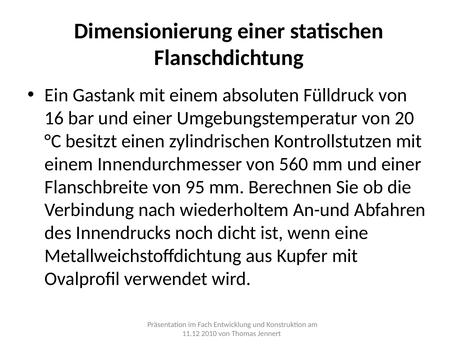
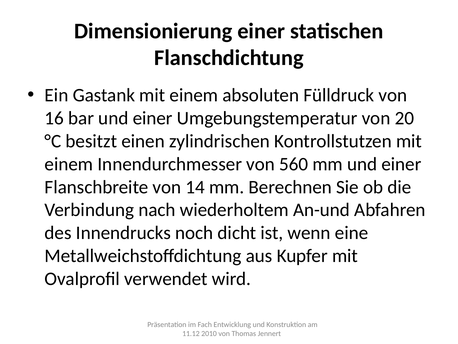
95: 95 -> 14 (195, 187)
